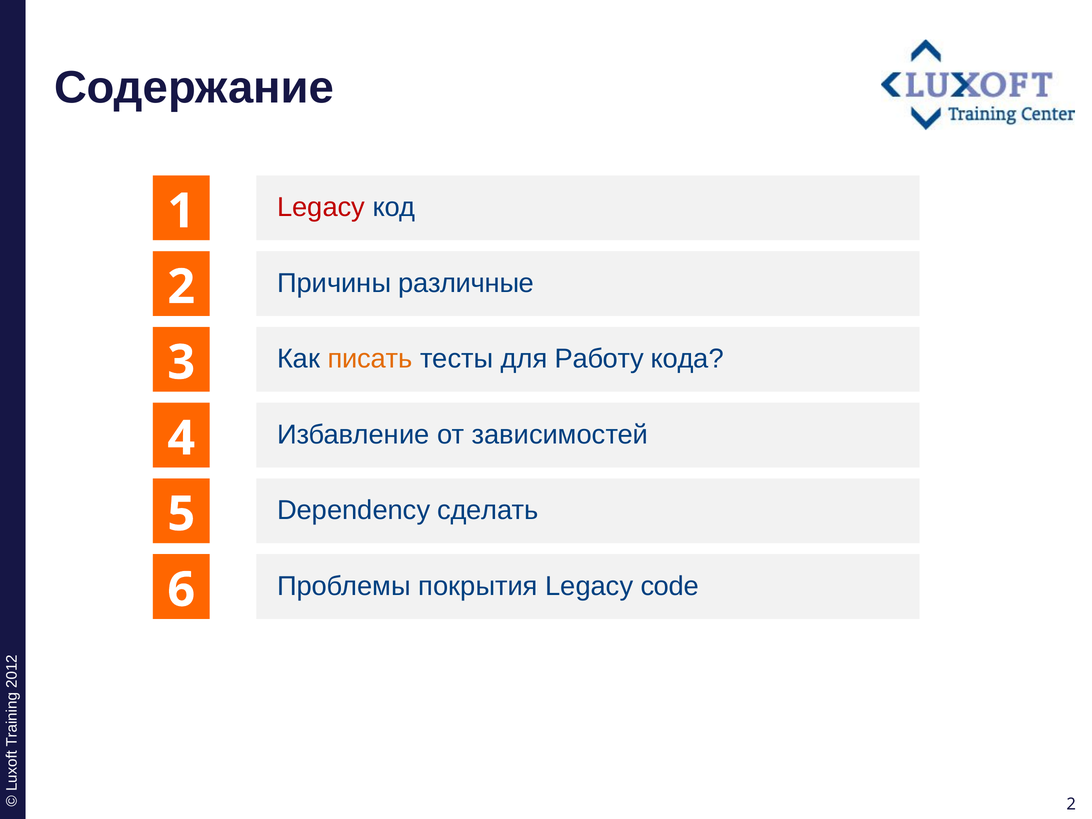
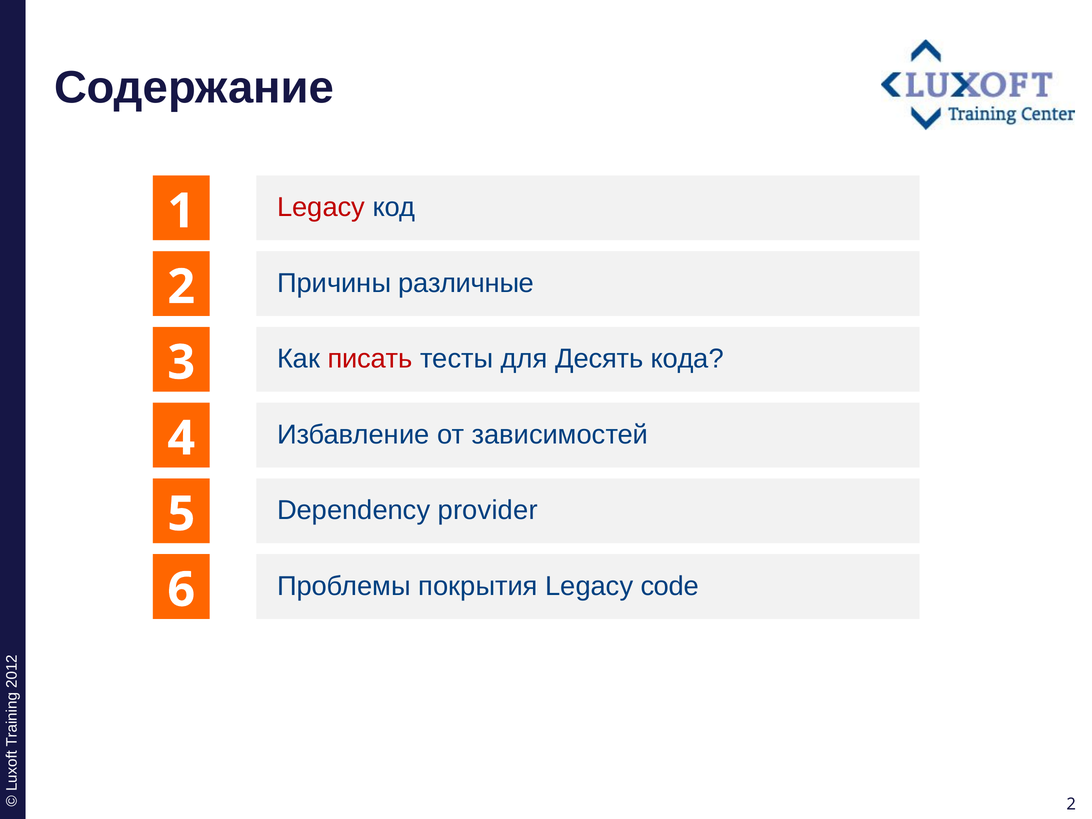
писать colour: orange -> red (370, 359)
Работу: Работу -> Десять (599, 359)
сделать: сделать -> provider (488, 510)
